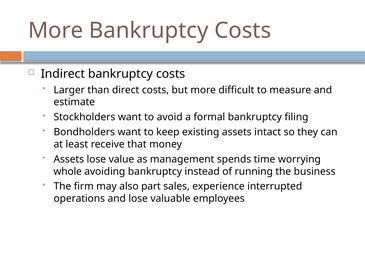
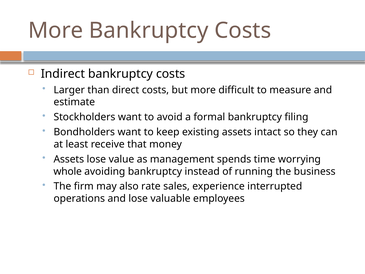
part: part -> rate (151, 186)
